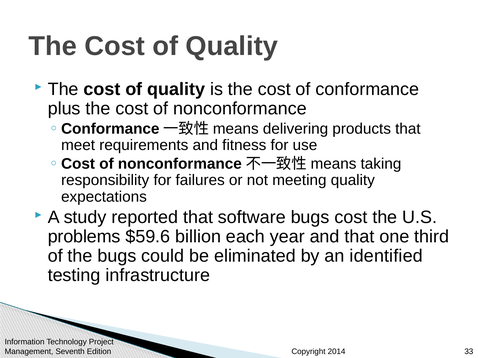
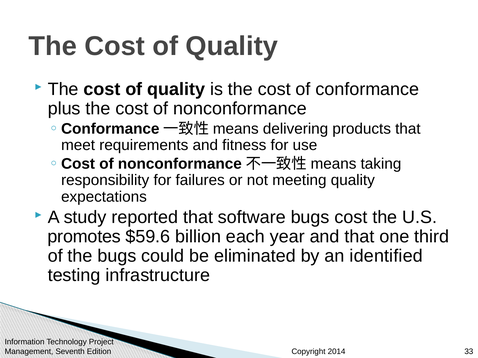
problems: problems -> promotes (84, 237)
